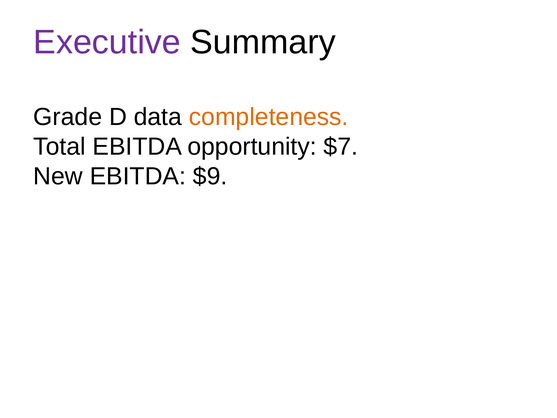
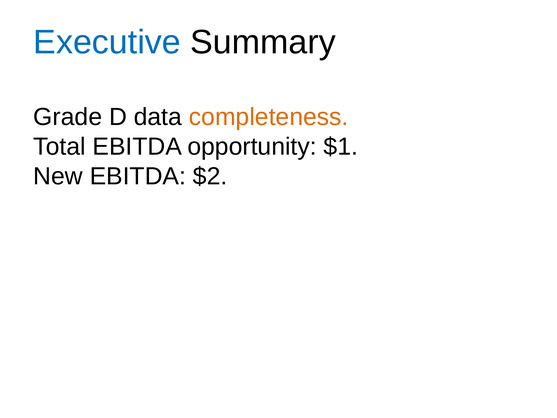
Executive colour: purple -> blue (107, 42)
$7: $7 -> $1 (341, 147)
$9: $9 -> $2 (210, 176)
